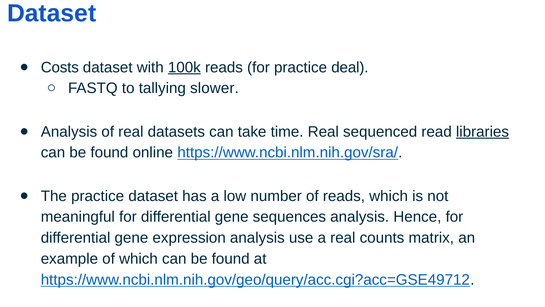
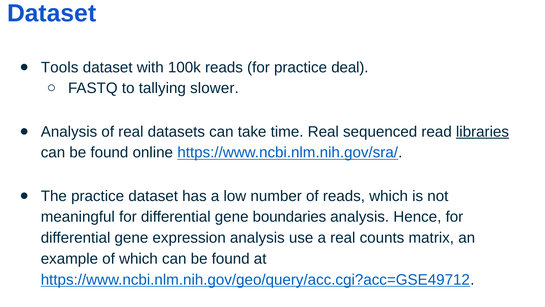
Costs: Costs -> Tools (60, 67)
100k underline: present -> none (184, 67)
sequences: sequences -> boundaries (289, 217)
